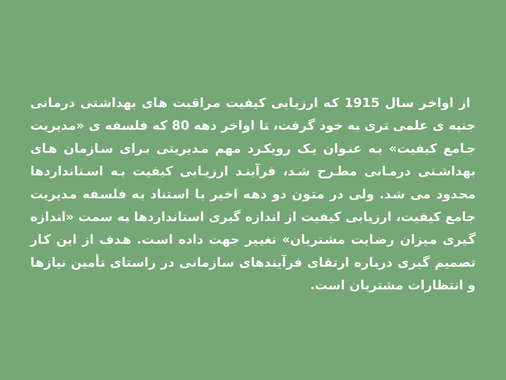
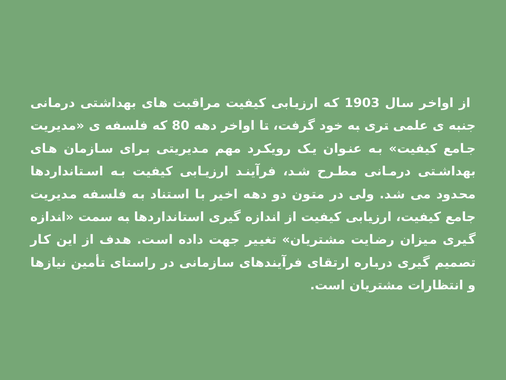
1915: 1915 -> 1903 (362, 103)
